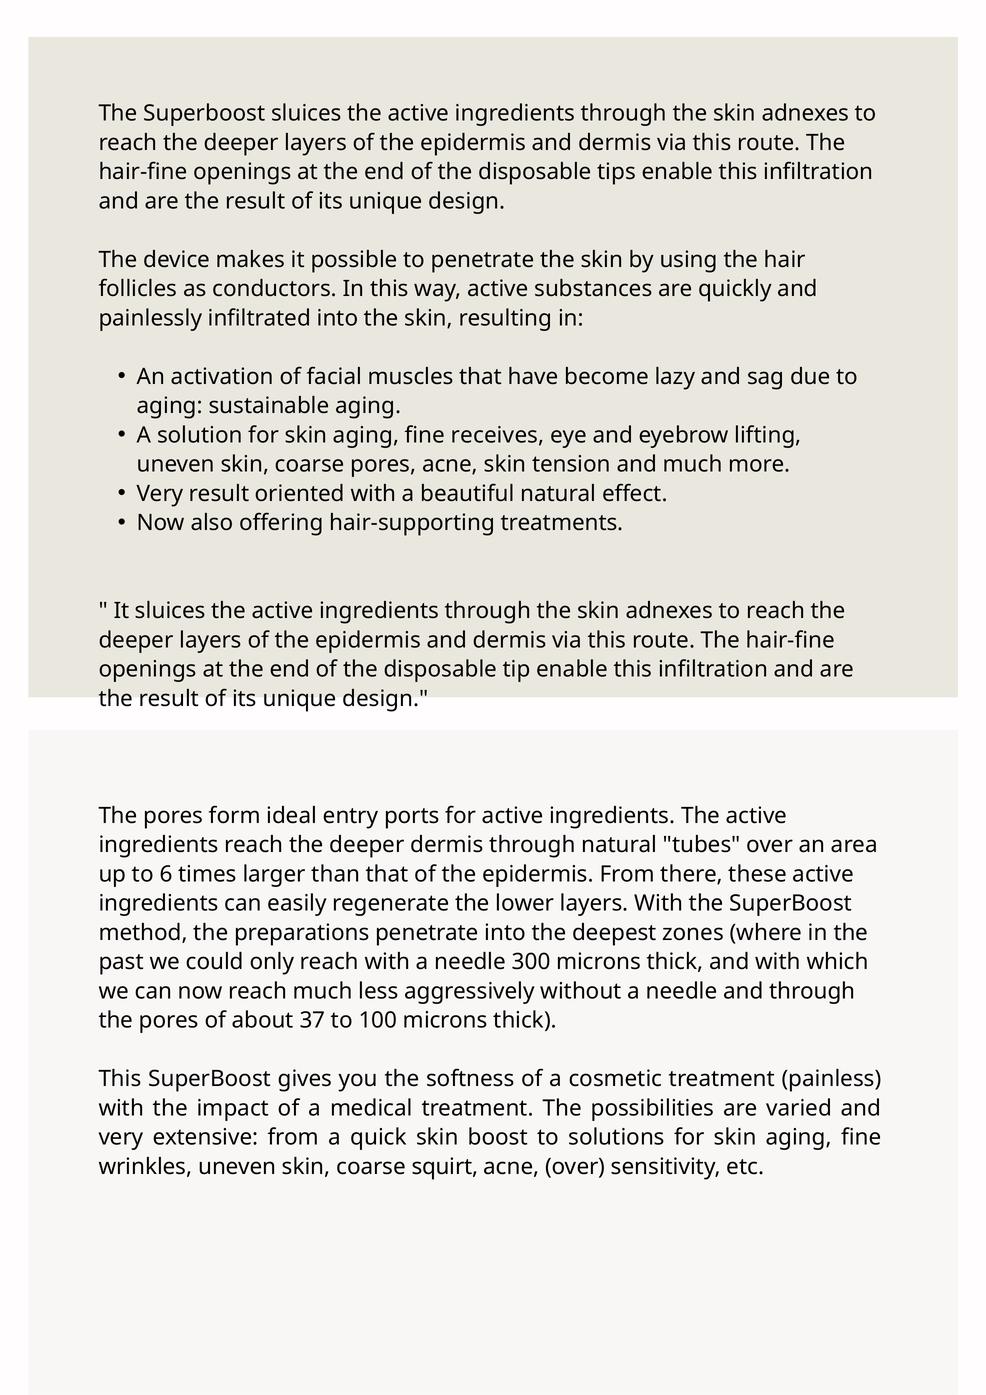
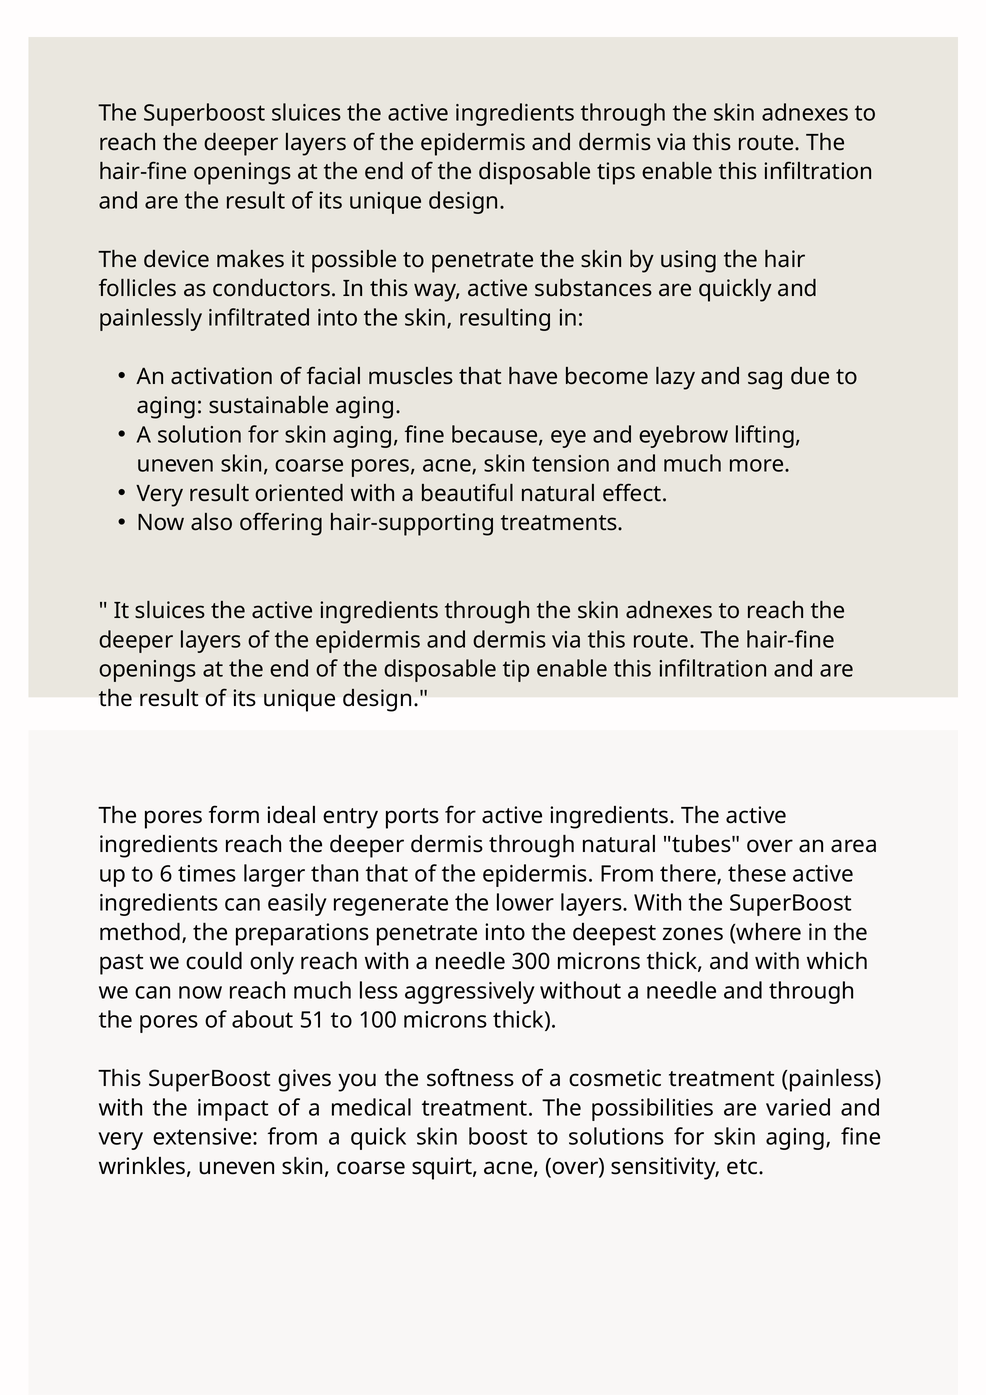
receives: receives -> because (498, 435)
37: 37 -> 51 (312, 1021)
